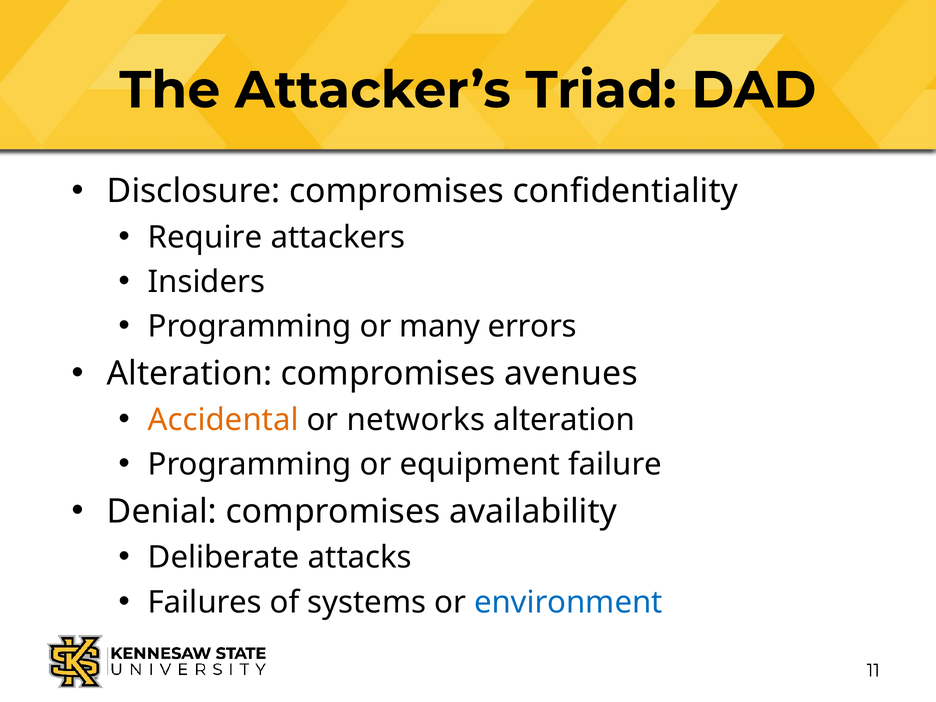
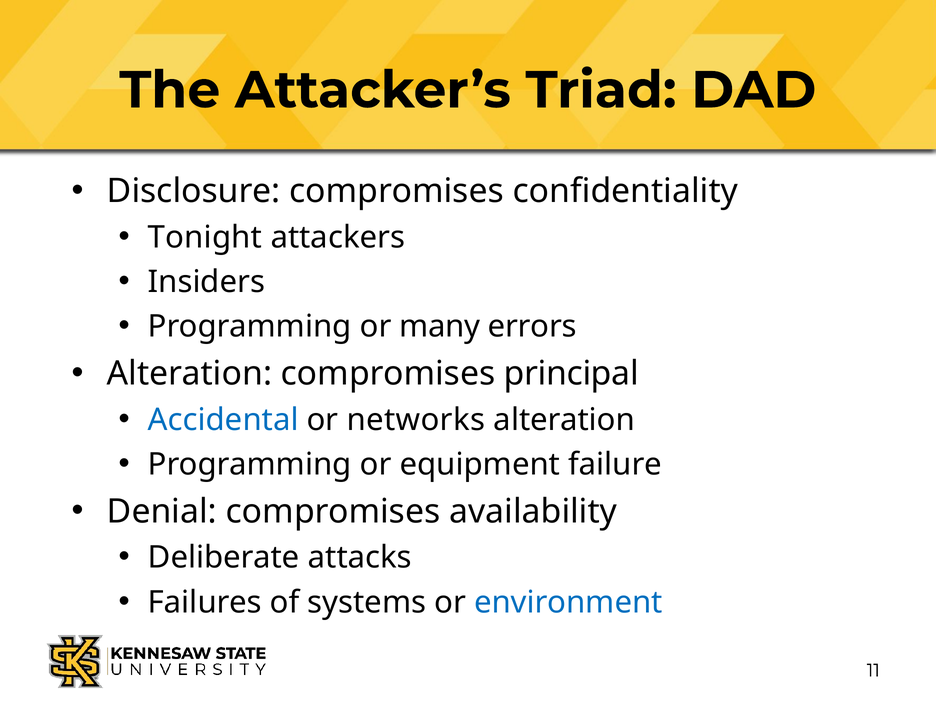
Require: Require -> Tonight (205, 237)
avenues: avenues -> principal (571, 374)
Accidental colour: orange -> blue (223, 420)
